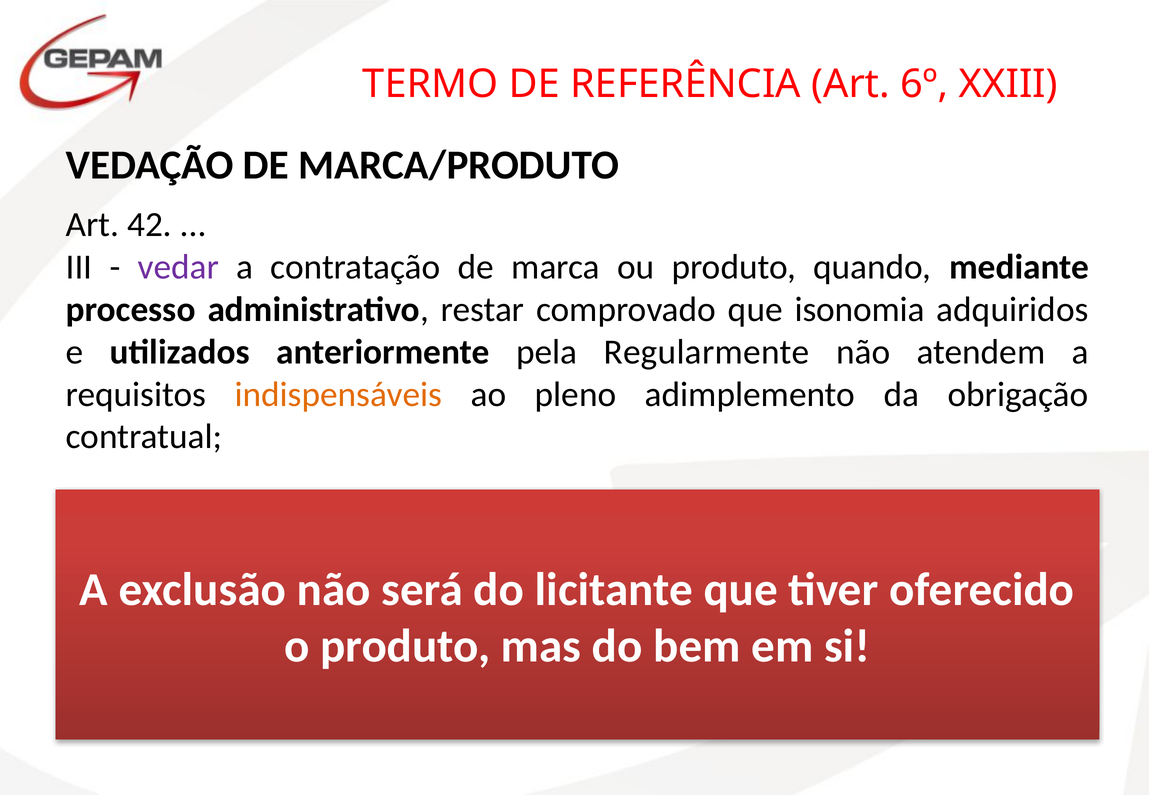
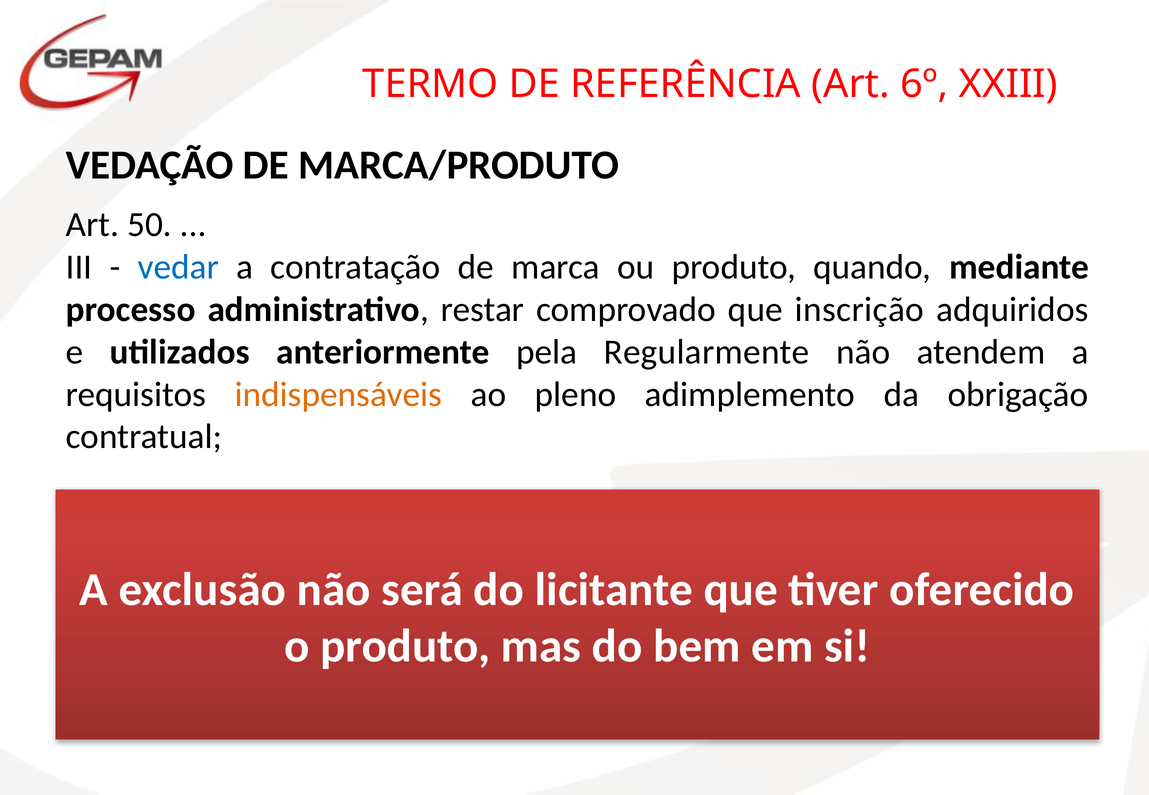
42: 42 -> 50 (150, 225)
vedar colour: purple -> blue (178, 267)
isonomia: isonomia -> inscrição (859, 310)
